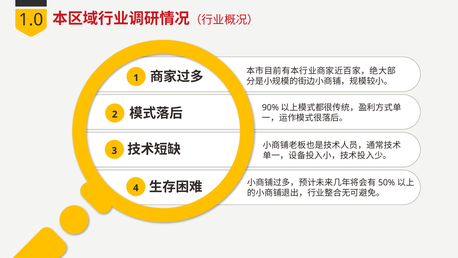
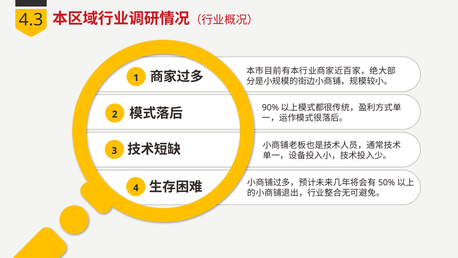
1.0: 1.0 -> 4.3 (31, 20)
